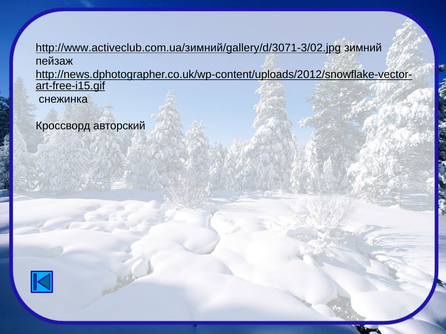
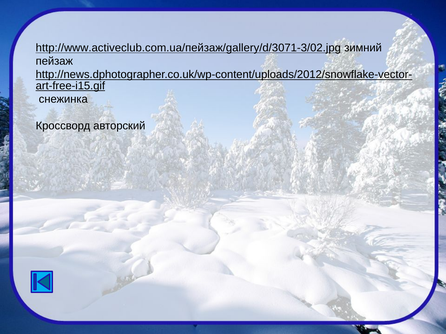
http://www.activeclub.com.ua/зимний/gallery/d/3071-3/02.jpg: http://www.activeclub.com.ua/зимний/gallery/d/3071-3/02.jpg -> http://www.activeclub.com.ua/пейзаж/gallery/d/3071-3/02.jpg (188, 48)
